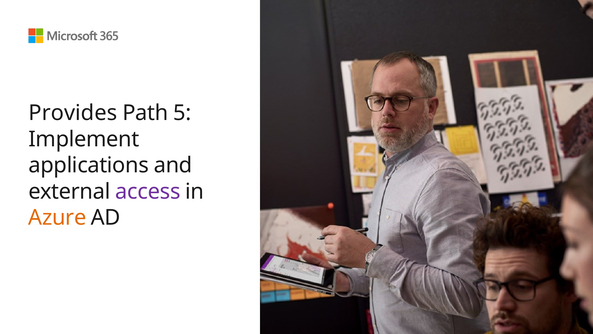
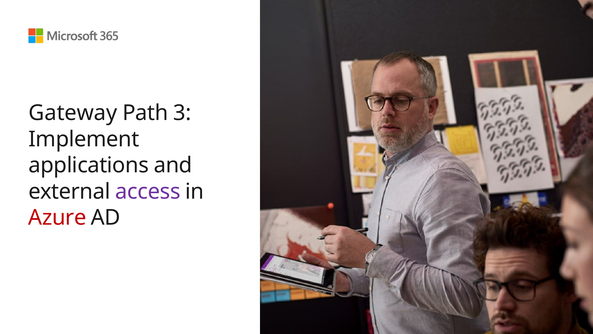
Provides: Provides -> Gateway (73, 113)
5: 5 -> 3 (182, 113)
Azure colour: orange -> red (57, 217)
